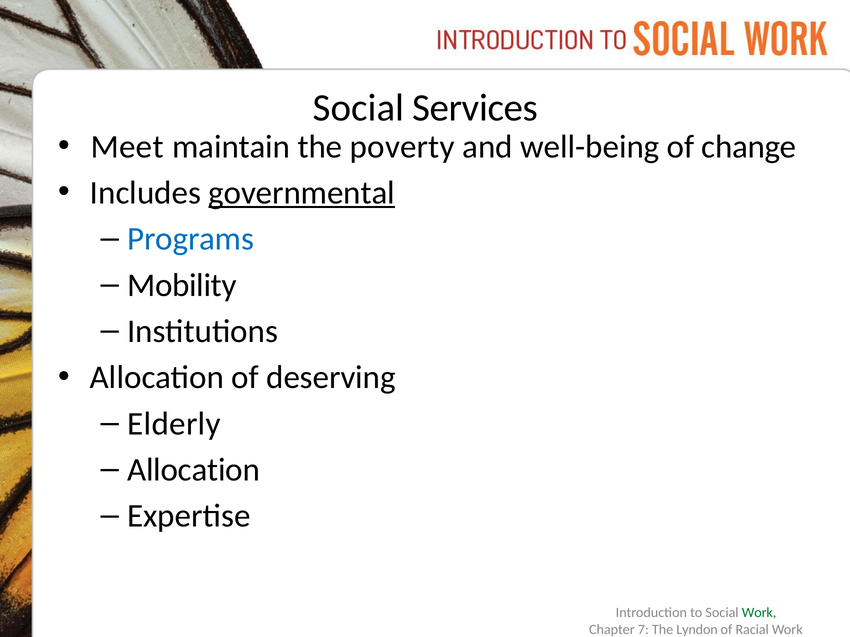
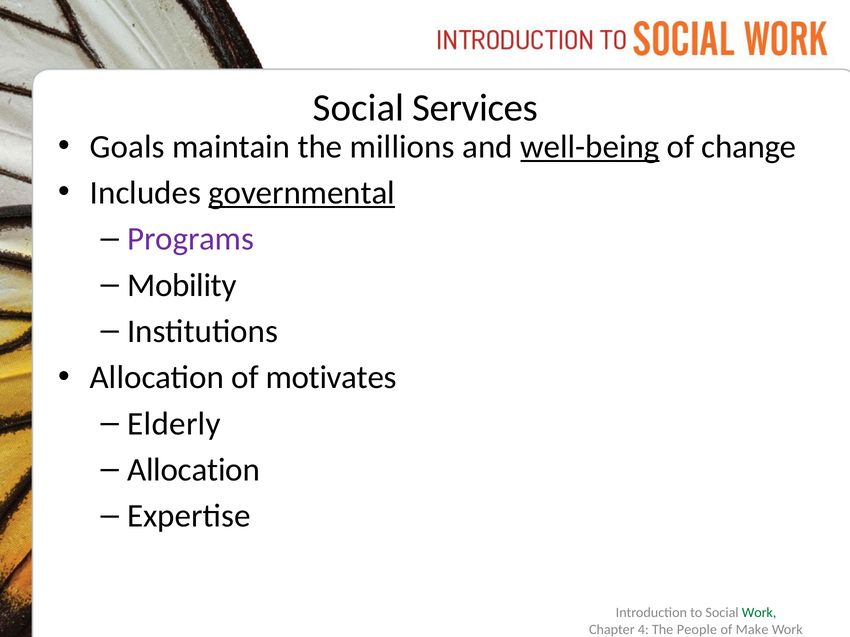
Meet: Meet -> Goals (127, 147)
poverty: poverty -> millions (402, 147)
well-being underline: none -> present (590, 147)
Programs colour: blue -> purple (191, 239)
deserving: deserving -> motivates (331, 378)
7: 7 -> 4 (643, 630)
Lyndon: Lyndon -> People (697, 630)
Racial: Racial -> Make (752, 630)
